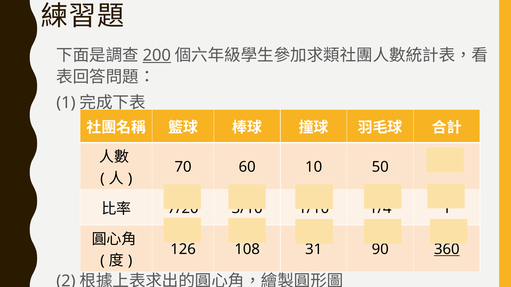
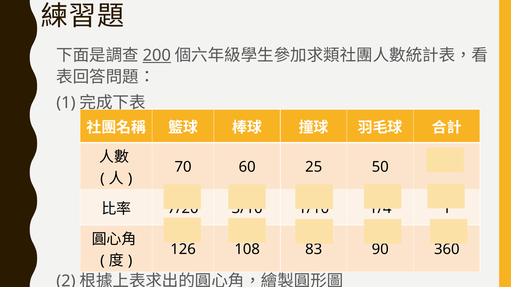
10: 10 -> 25 (314, 167)
31: 31 -> 83 (314, 250)
360 underline: present -> none (447, 250)
